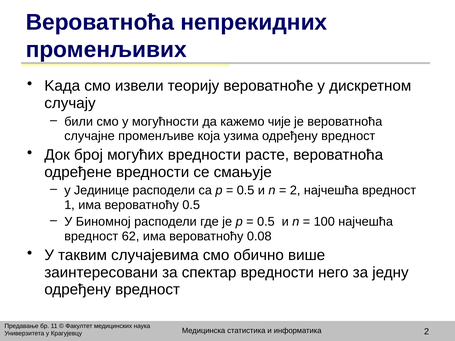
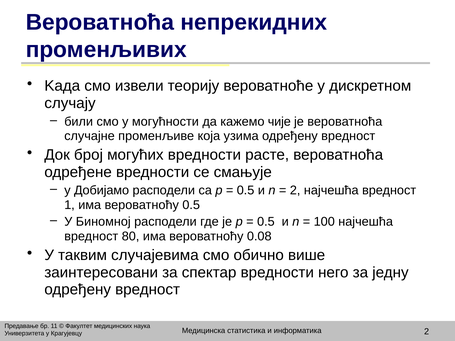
Јединице: Јединице -> Добијамо (102, 191)
62: 62 -> 80 (131, 236)
